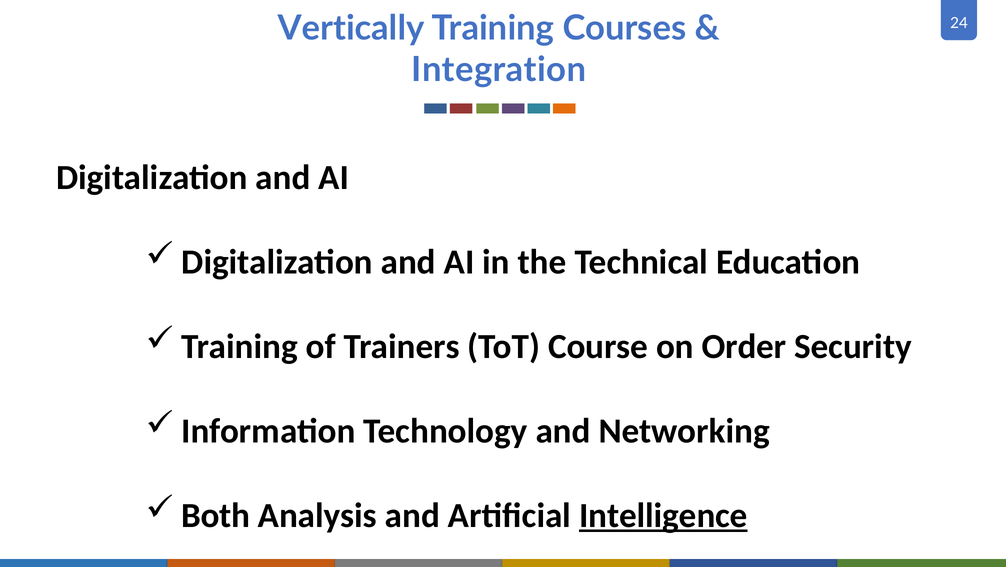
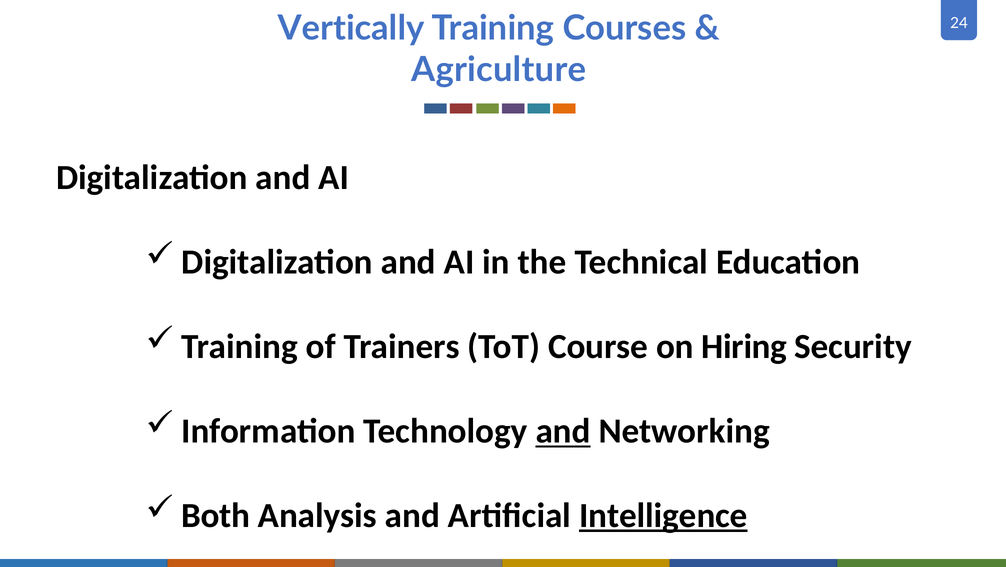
Integration: Integration -> Agriculture (499, 70)
Order: Order -> Hiring (744, 347)
and underline: none -> present (563, 431)
